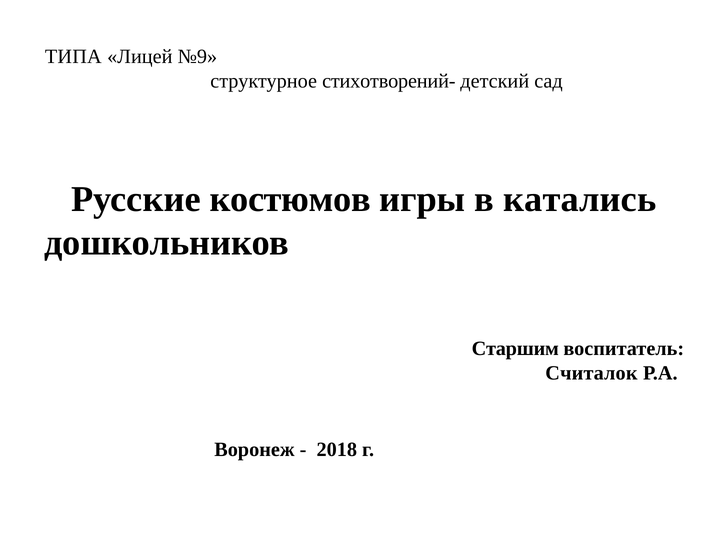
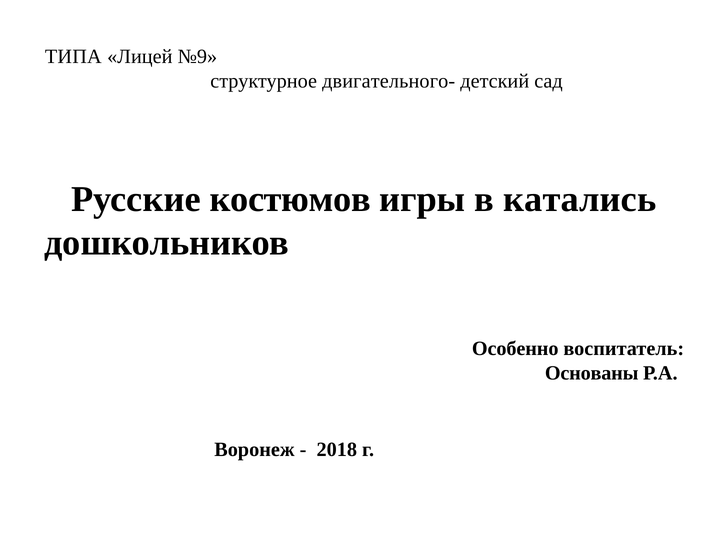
стихотворений-: стихотворений- -> двигательного- (389, 81)
Старшим: Старшим -> Особенно (515, 349)
Считалок: Считалок -> Основаны (592, 373)
